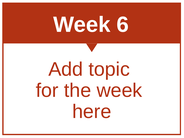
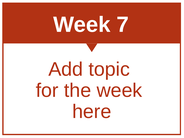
6: 6 -> 7 (123, 25)
